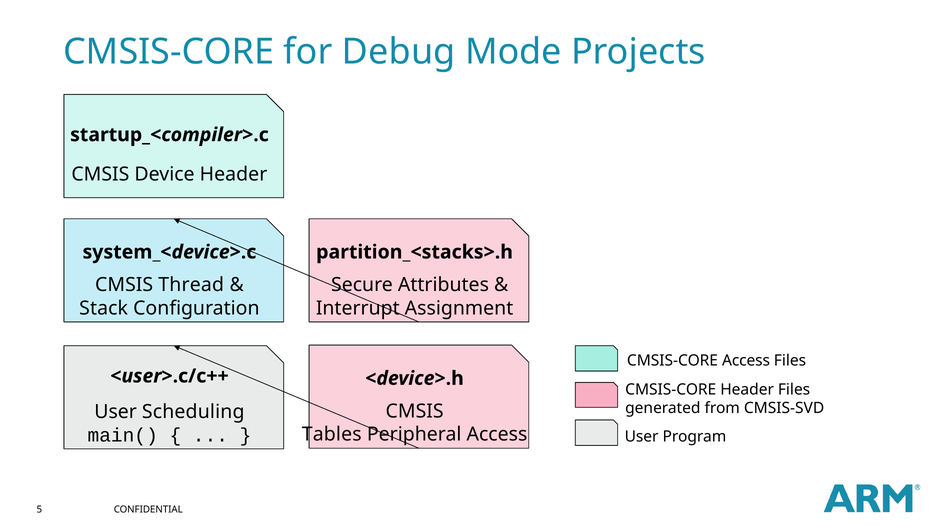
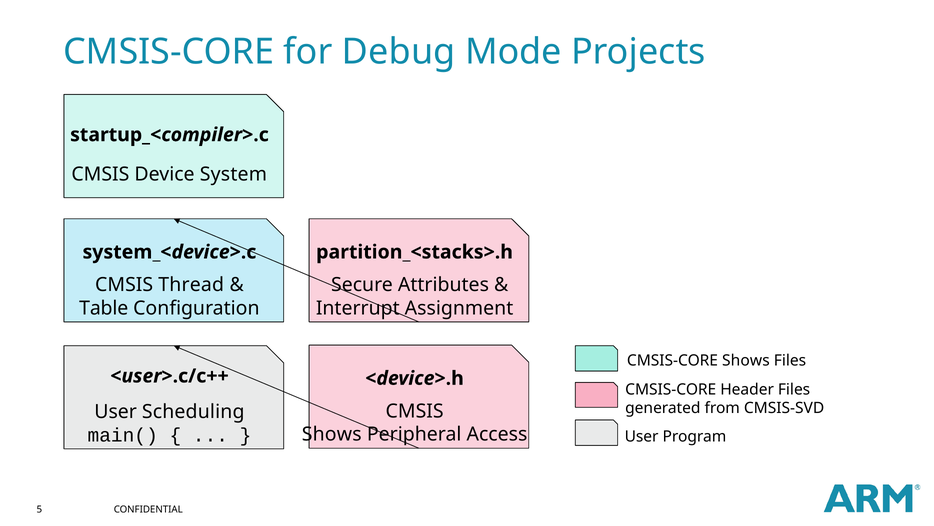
Device Header: Header -> System (233, 174)
Stack: Stack -> Table (104, 308)
CMSIS-CORE Access: Access -> Shows (746, 360)
Tables: Tables -> Shows (332, 434)
